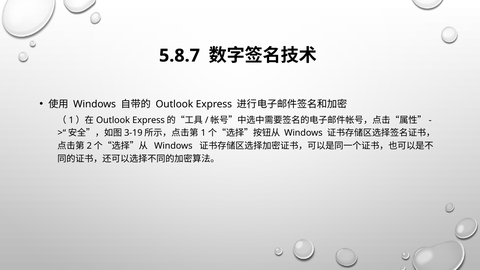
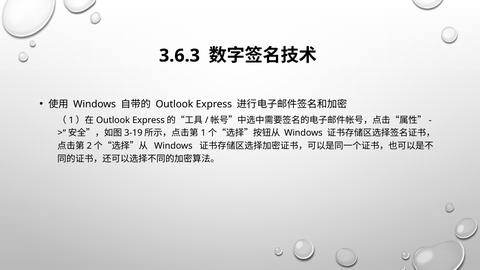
5.8.7: 5.8.7 -> 3.6.3 (179, 56)
